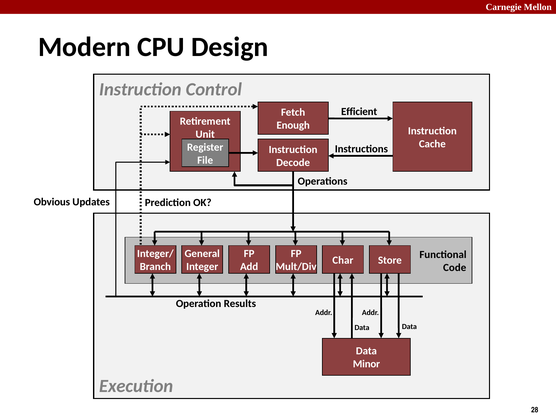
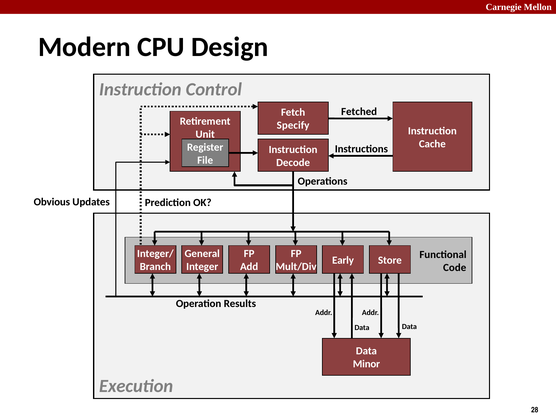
Efficient: Efficient -> Fetched (359, 112)
Enough: Enough -> Specify (293, 125)
Char: Char -> Early (343, 260)
